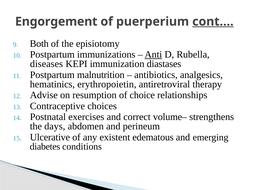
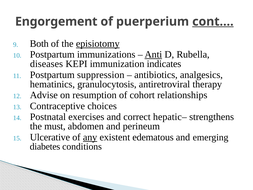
episiotomy underline: none -> present (98, 44)
diastases: diastases -> indicates (164, 64)
malnutrition: malnutrition -> suppression (101, 75)
erythropoietin: erythropoietin -> granulocytosis (107, 84)
choice: choice -> cohort (142, 95)
volume–: volume– -> hepatic– (170, 117)
days: days -> must (55, 126)
any underline: none -> present (90, 137)
